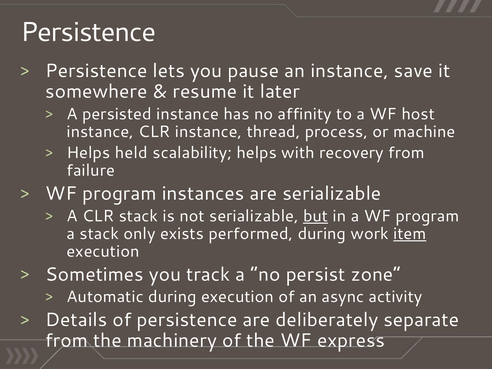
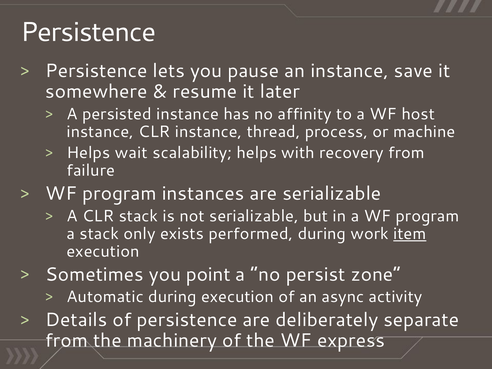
held: held -> wait (131, 153)
but underline: present -> none (316, 216)
track: track -> point (208, 274)
